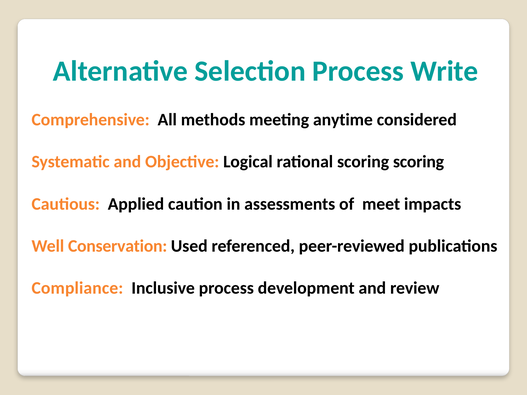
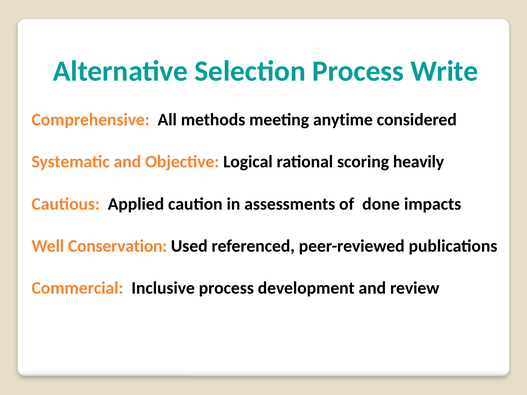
scoring scoring: scoring -> heavily (419, 162)
meet: meet -> done (381, 204)
Compliance: Compliance -> Commercial (77, 288)
